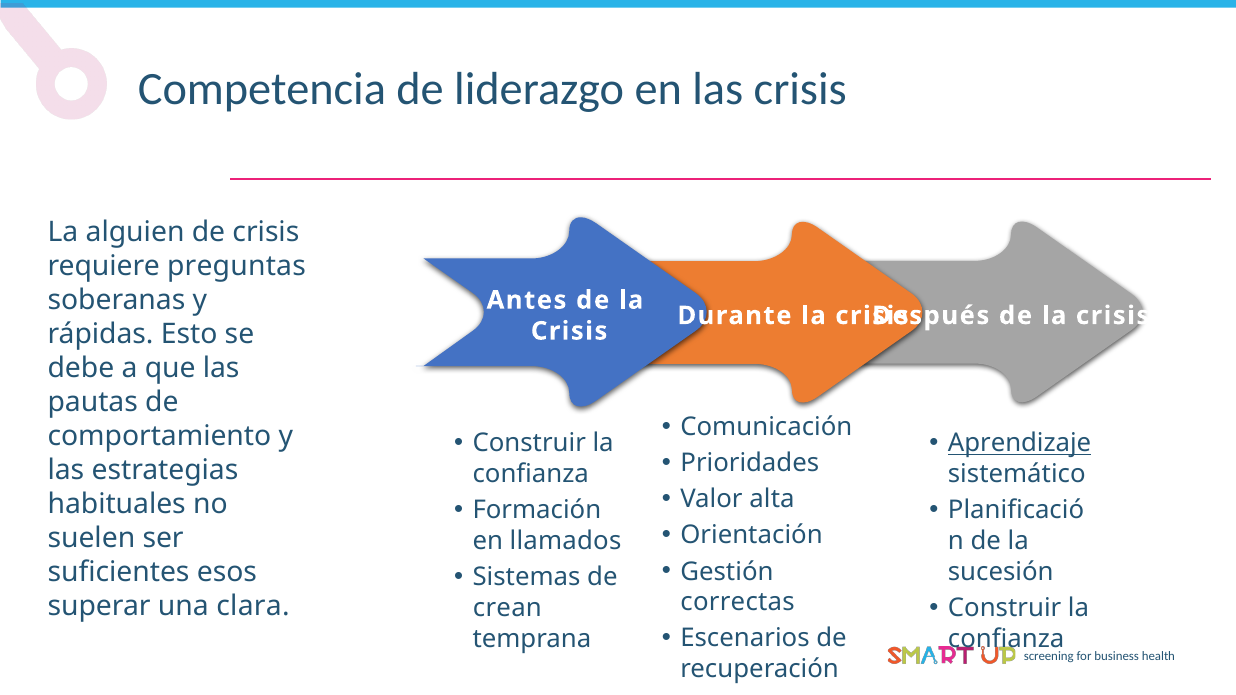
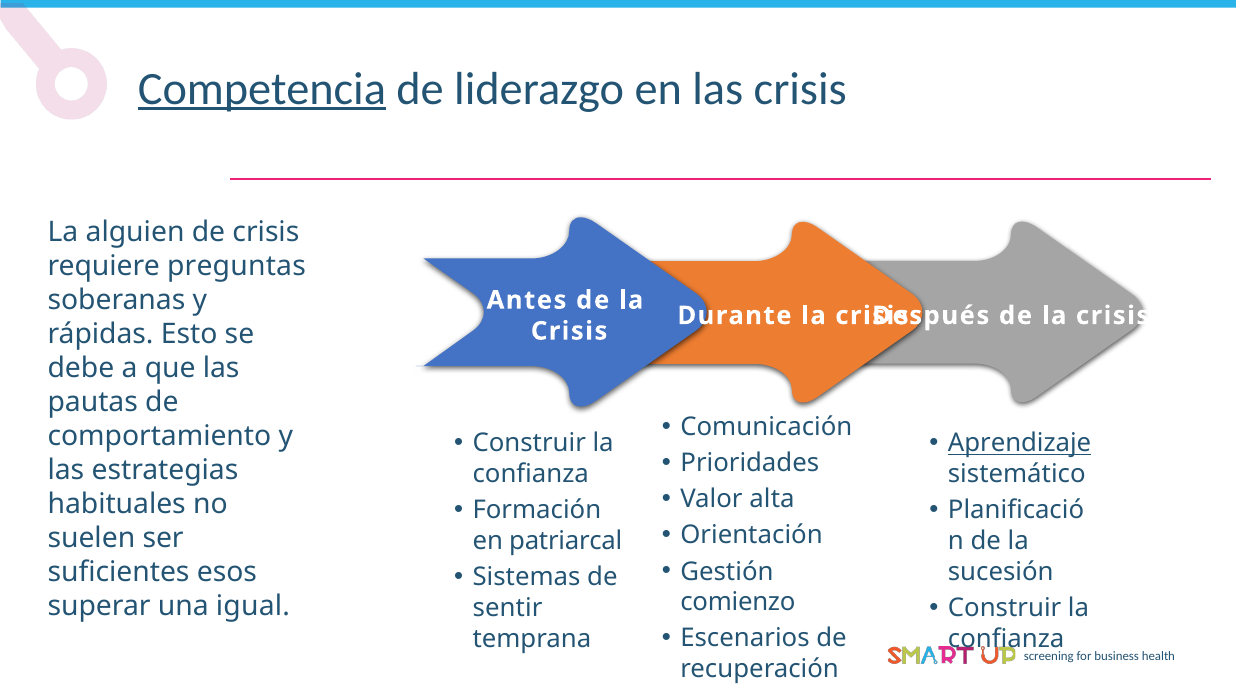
Competencia underline: none -> present (262, 89)
llamados: llamados -> patriarcal (566, 541)
correctas: correctas -> comienzo (738, 603)
clara: clara -> igual (253, 606)
crean: crean -> sentir (508, 608)
